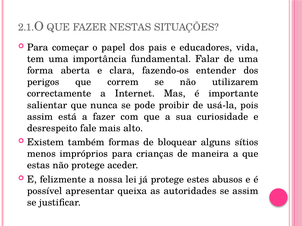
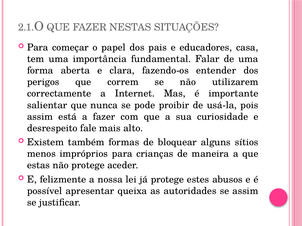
vida: vida -> casa (247, 47)
